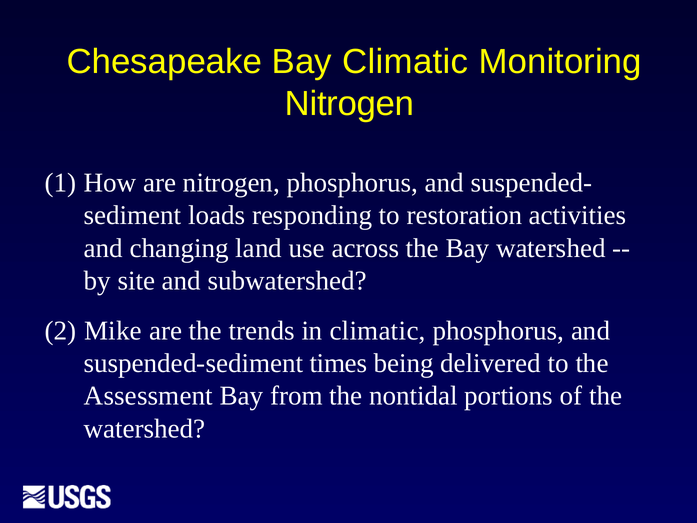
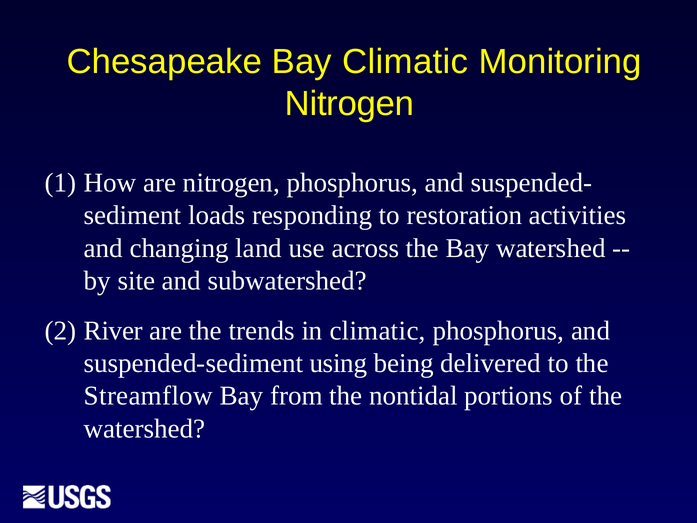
Mike: Mike -> River (113, 331)
times: times -> using (338, 363)
Assessment: Assessment -> Streamflow (148, 396)
